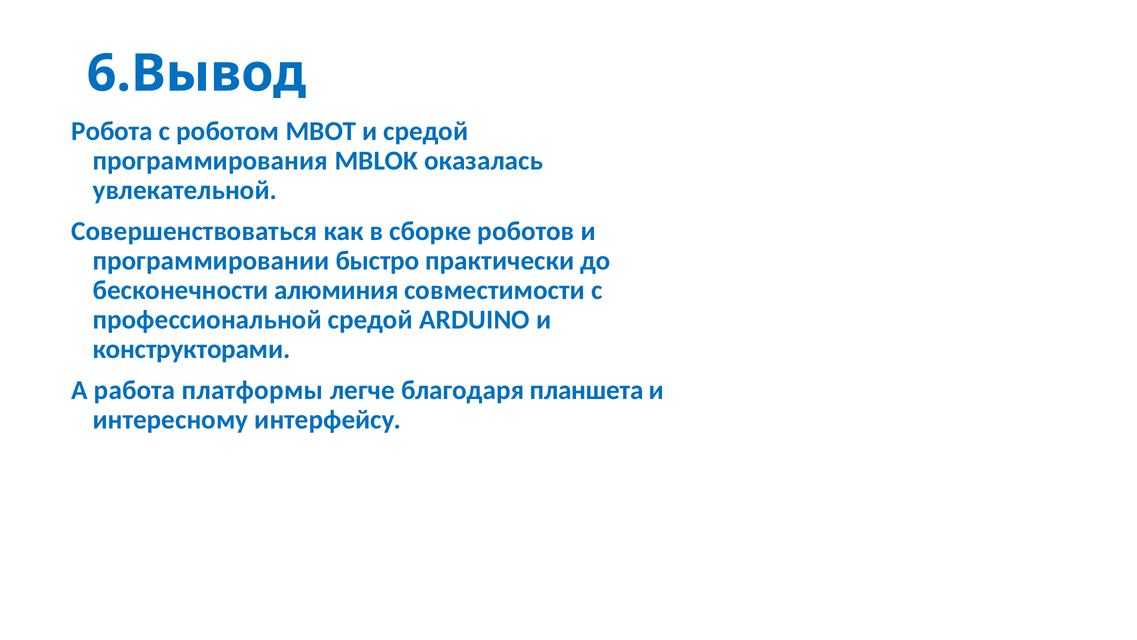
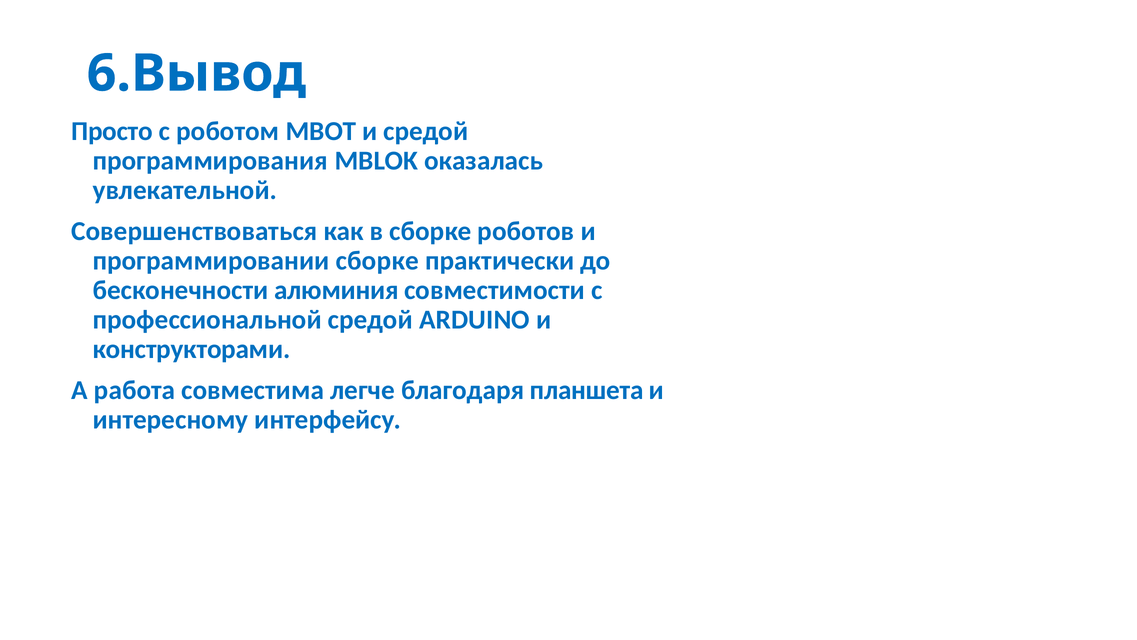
Робота: Робота -> Просто (112, 131)
программировании быстро: быстро -> сборке (377, 261)
платформы: платформы -> совместима (253, 390)
